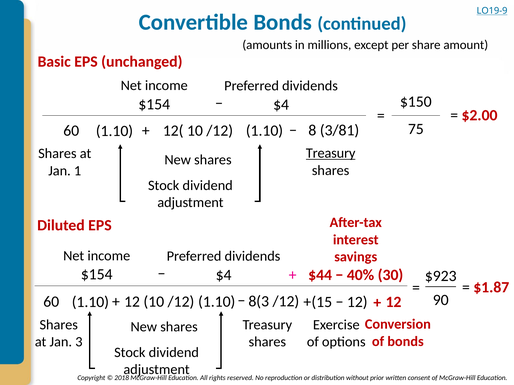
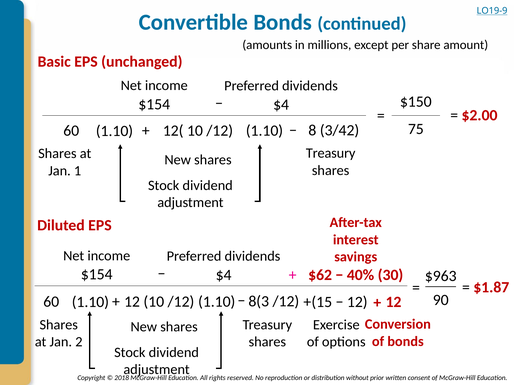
3/81: 3/81 -> 3/42 (340, 130)
Treasury underline: present -> none (331, 153)
$44: $44 -> $62 (320, 275)
$923: $923 -> $963 (441, 276)
3: 3 -> 2 (79, 342)
